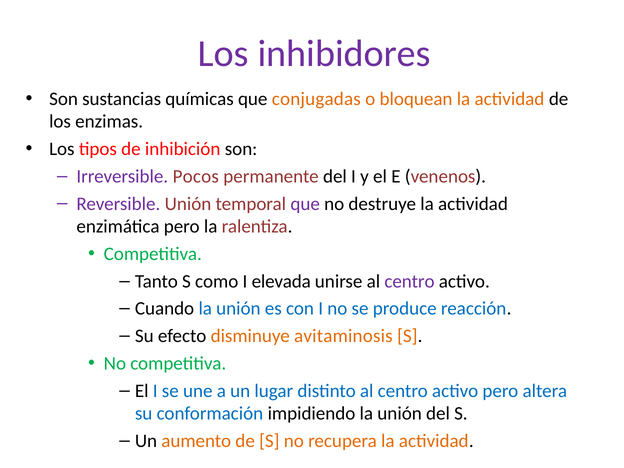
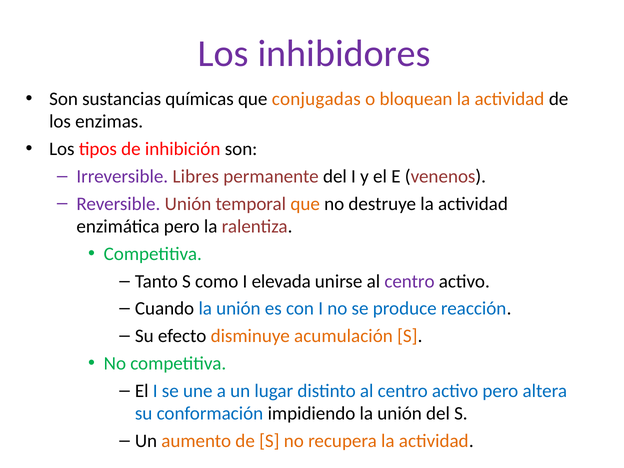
Pocos: Pocos -> Libres (196, 176)
que colour: purple -> orange (305, 204)
avitaminosis: avitaminosis -> acumulación (343, 336)
